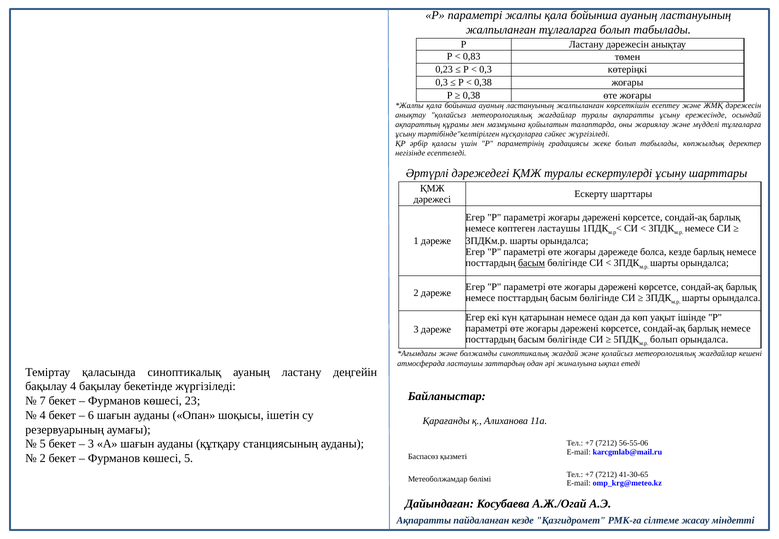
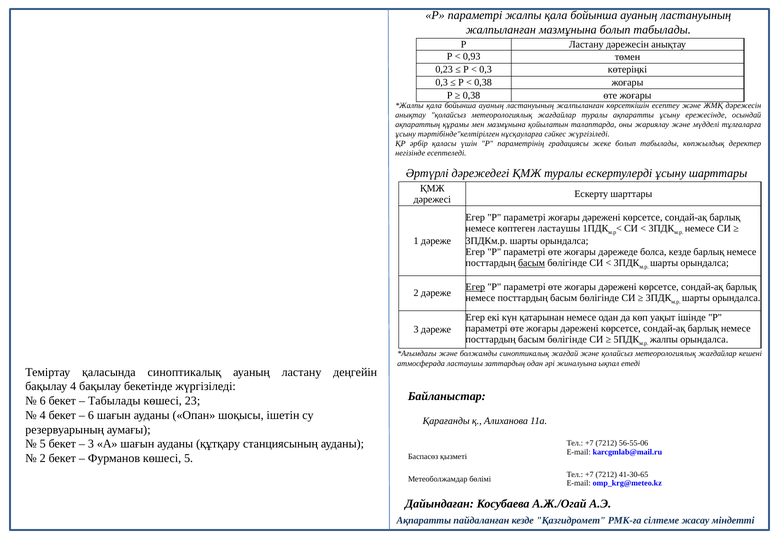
жалпыланған тұлғаларға: тұлғаларға -> мазмұнына (568, 30)
0,83: 0,83 -> 0,93 (472, 57)
Егер underline: none -> present (475, 287)
болып: болып -> жалпы (664, 340)
7: 7 -> 6 (43, 401)
Фурманов: Фурманов -> Табылады (114, 401)
